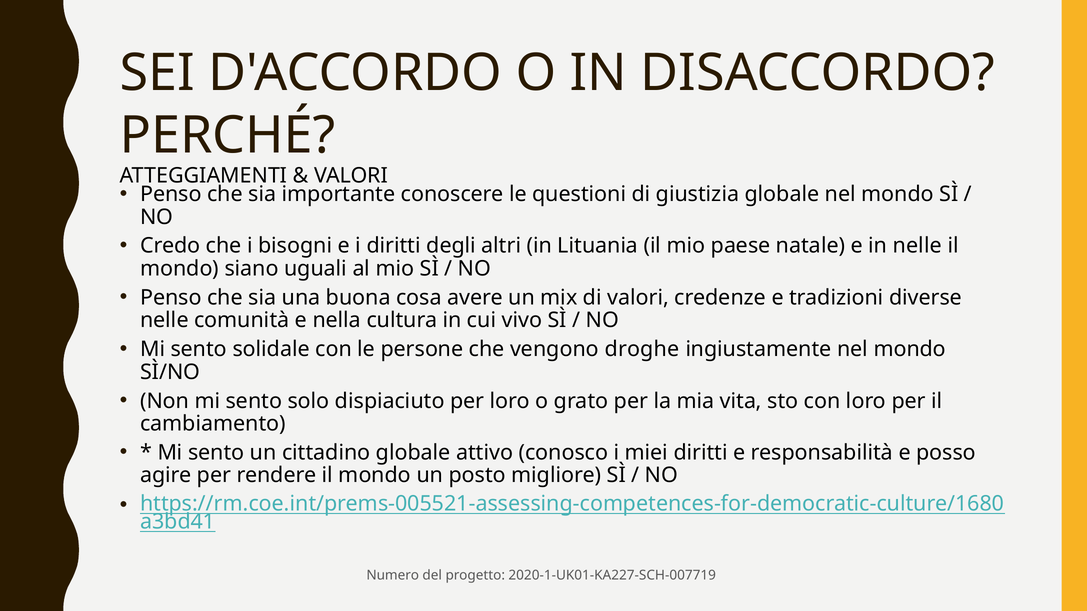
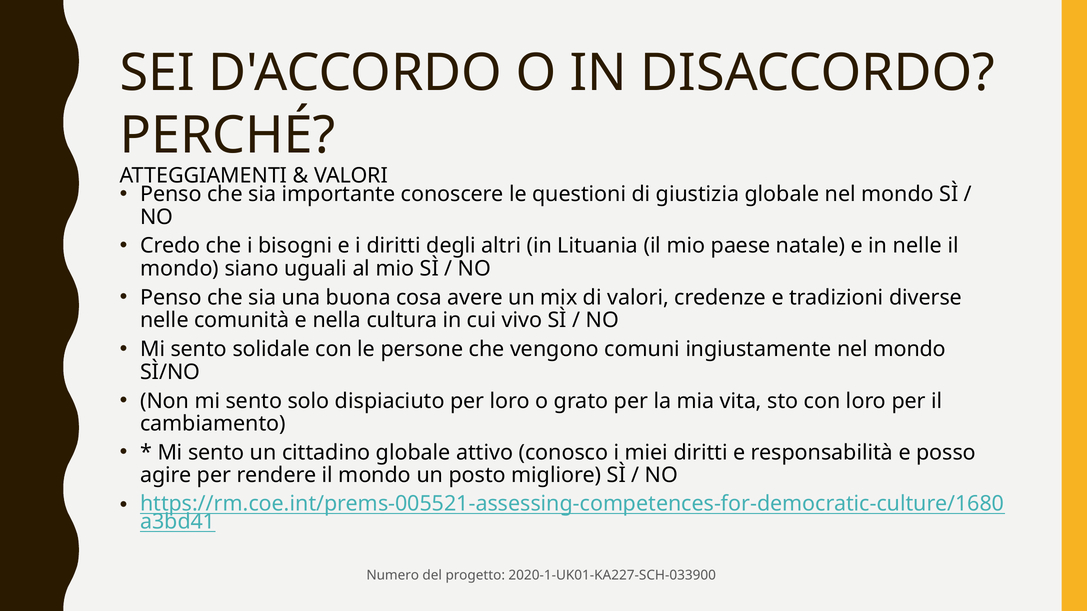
droghe: droghe -> comuni (642, 349)
2020-1-UK01-KA227-SCH-007719: 2020-1-UK01-KA227-SCH-007719 -> 2020-1-UK01-KA227-SCH-033900 (612, 576)
